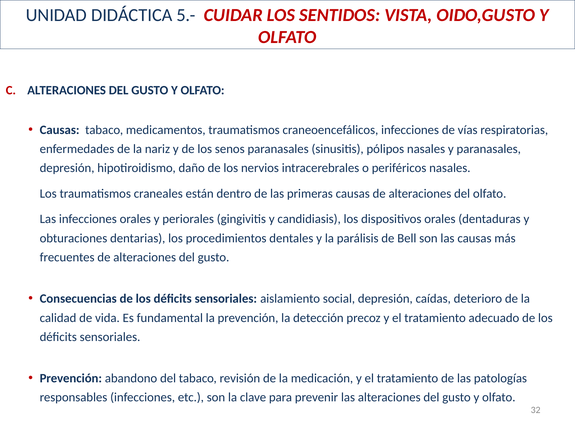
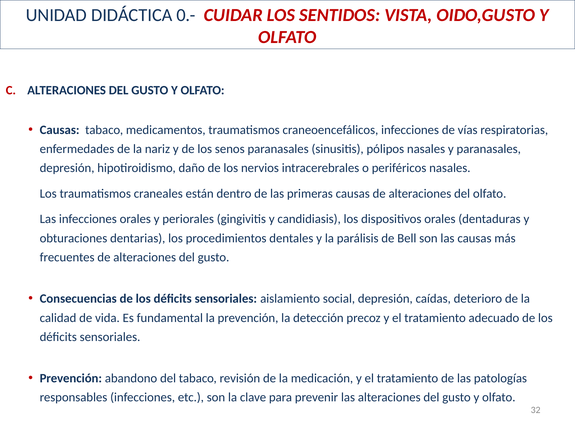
5.-: 5.- -> 0.- (186, 15)
